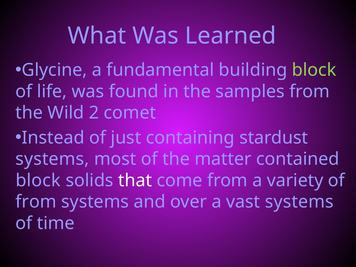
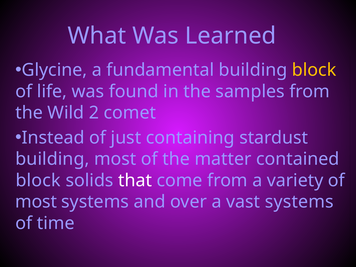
block colour: light green -> yellow (314, 70)
systems: systems -> building (52, 159)
from: from -> most (36, 202)
